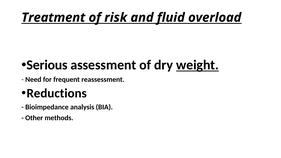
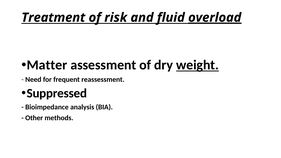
overload underline: none -> present (215, 18)
Serious: Serious -> Matter (47, 65)
Reductions: Reductions -> Suppressed (57, 93)
